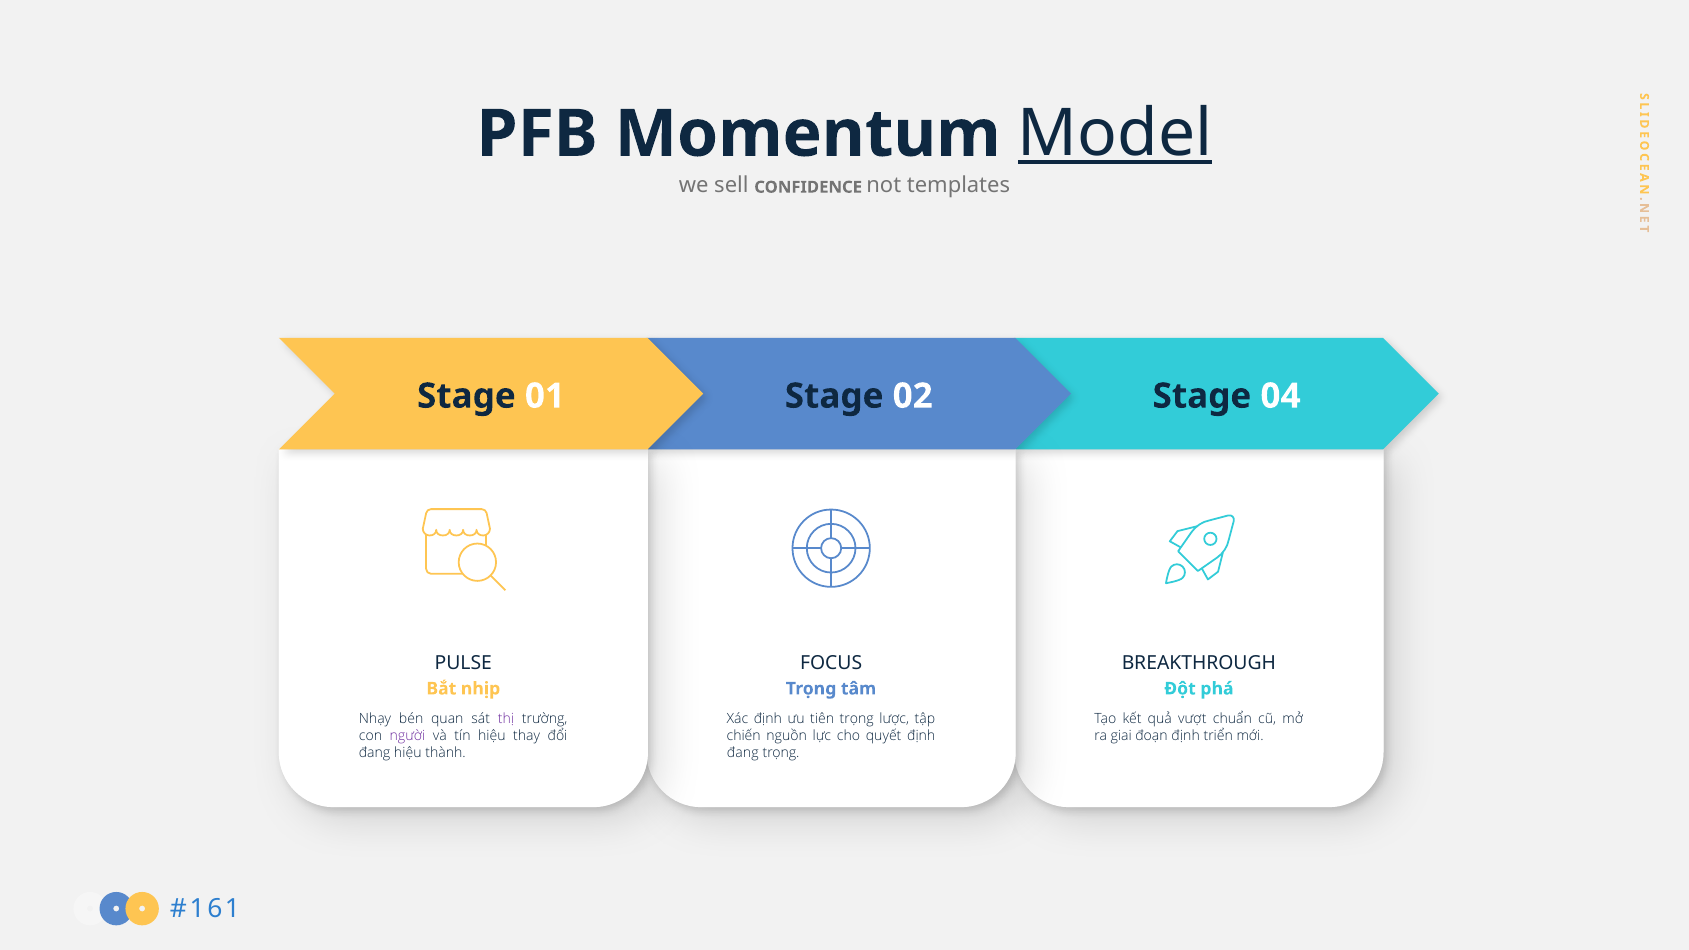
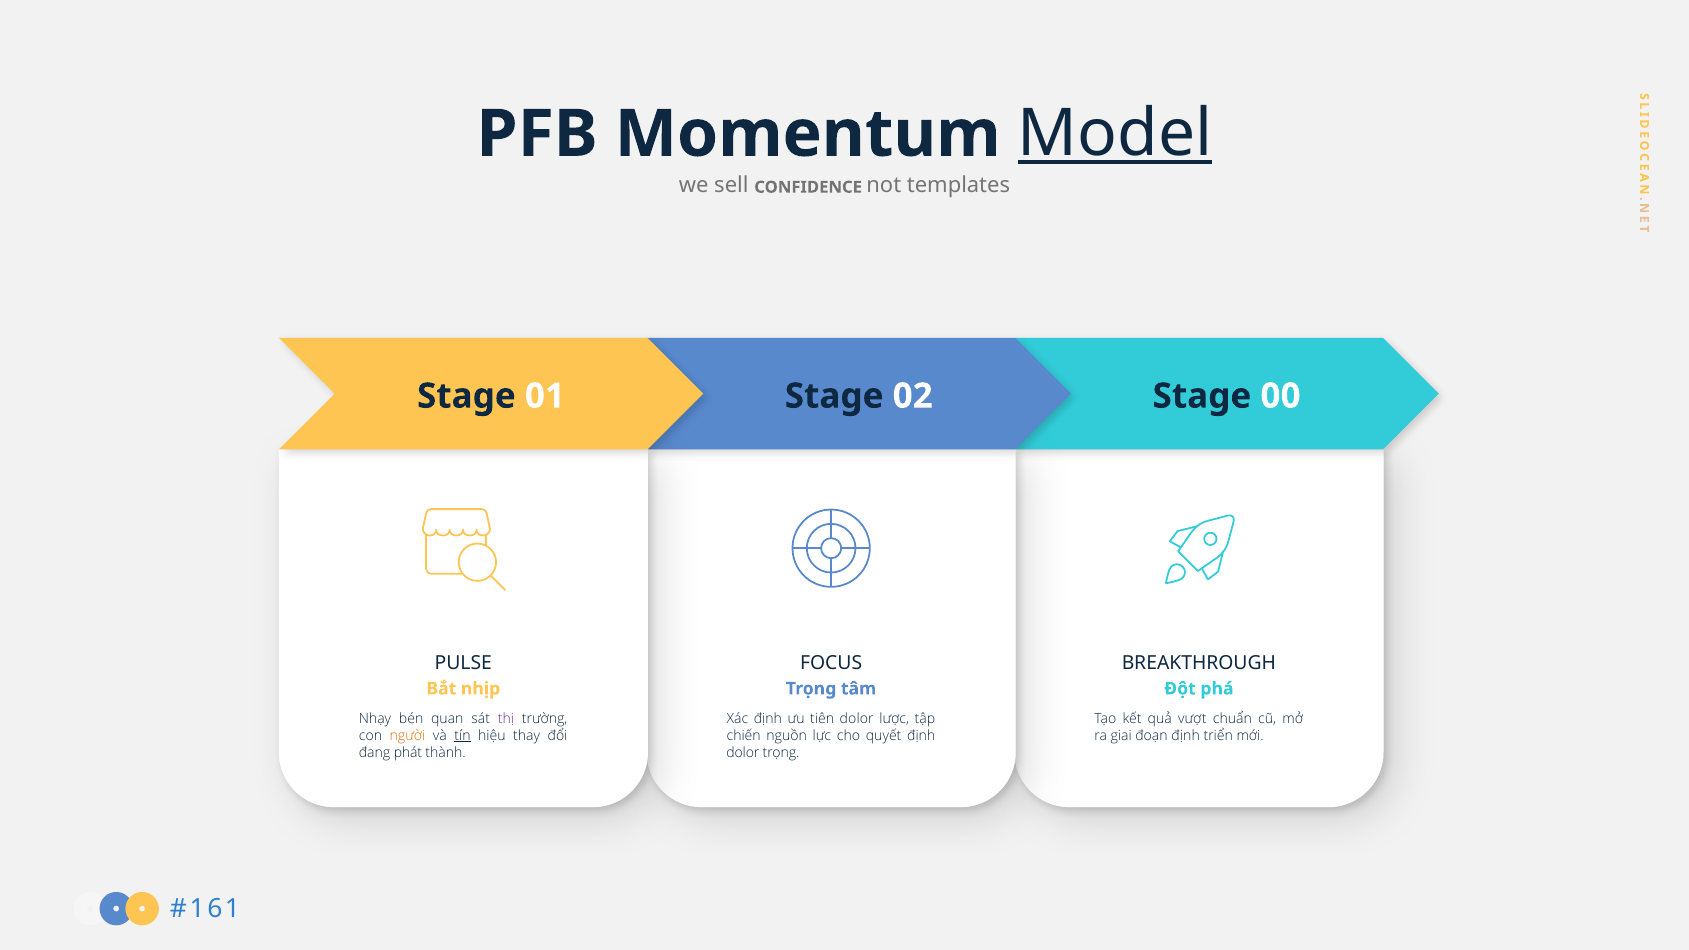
04: 04 -> 00 (1281, 396)
tiên trọng: trọng -> dolor (857, 719)
người colour: purple -> orange (408, 736)
tín underline: none -> present (462, 736)
đang hiệu: hiệu -> phát (408, 753)
đang: đang -> dolor (743, 753)
